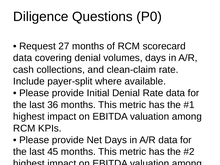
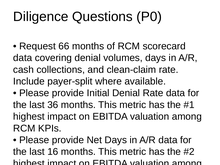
27: 27 -> 66 (64, 46)
45: 45 -> 16 (53, 152)
